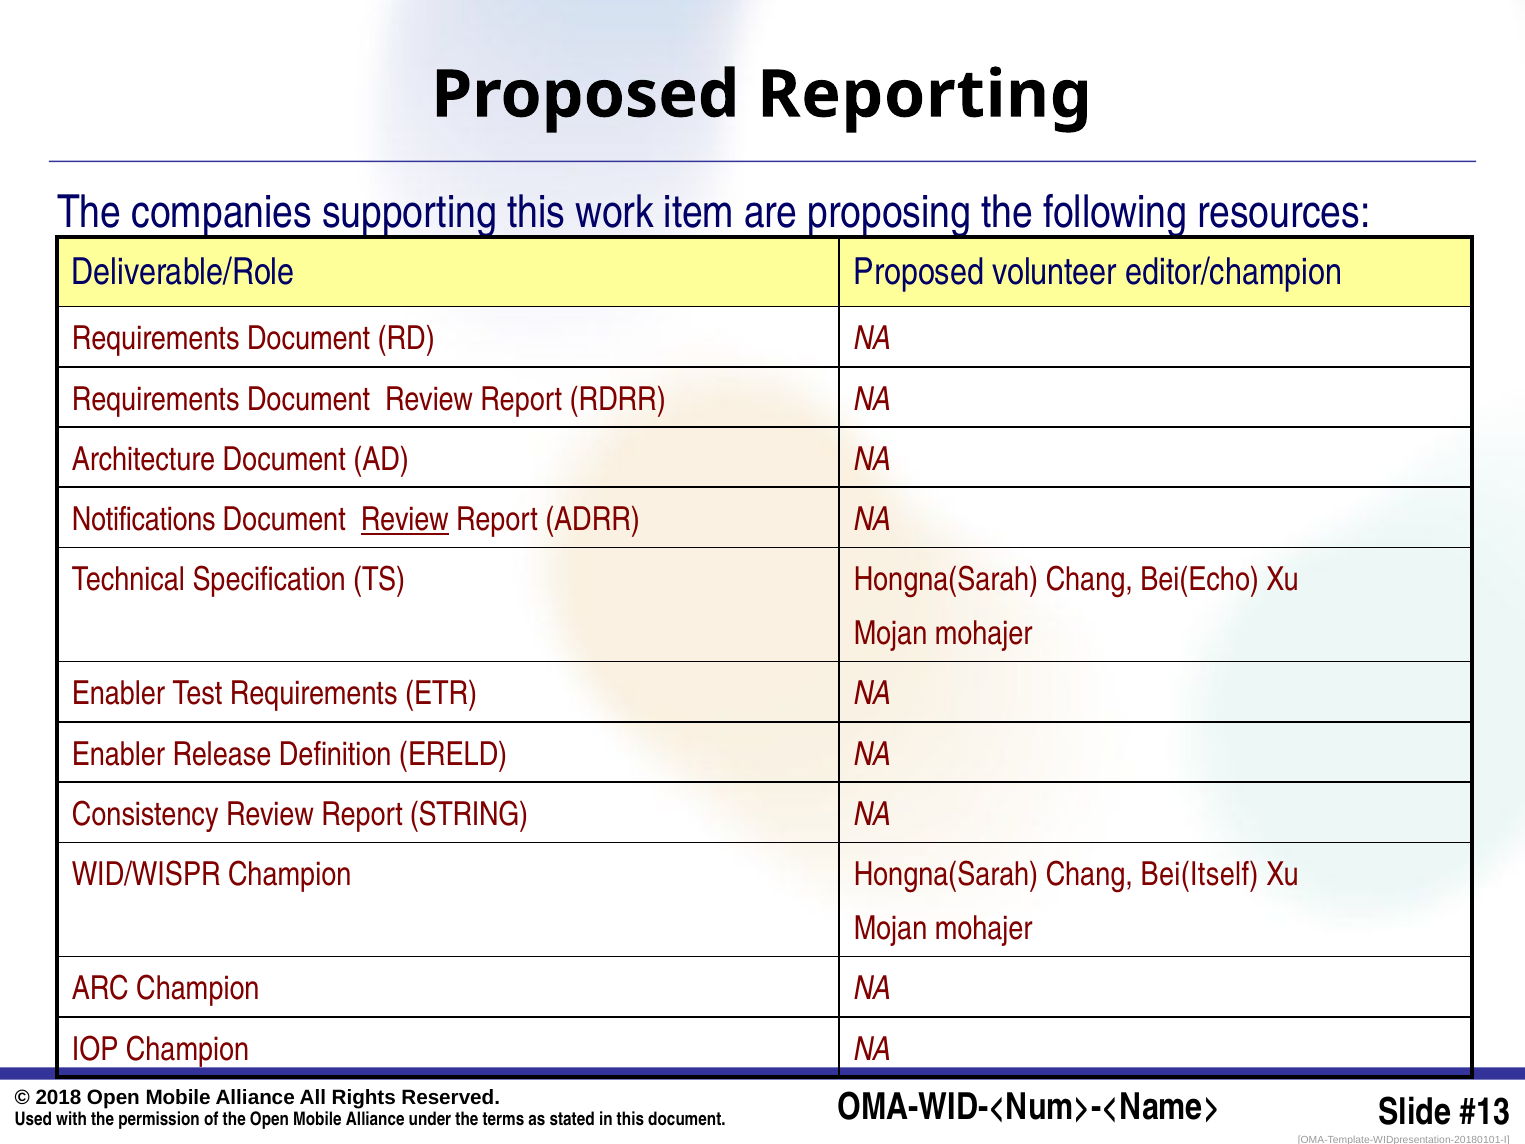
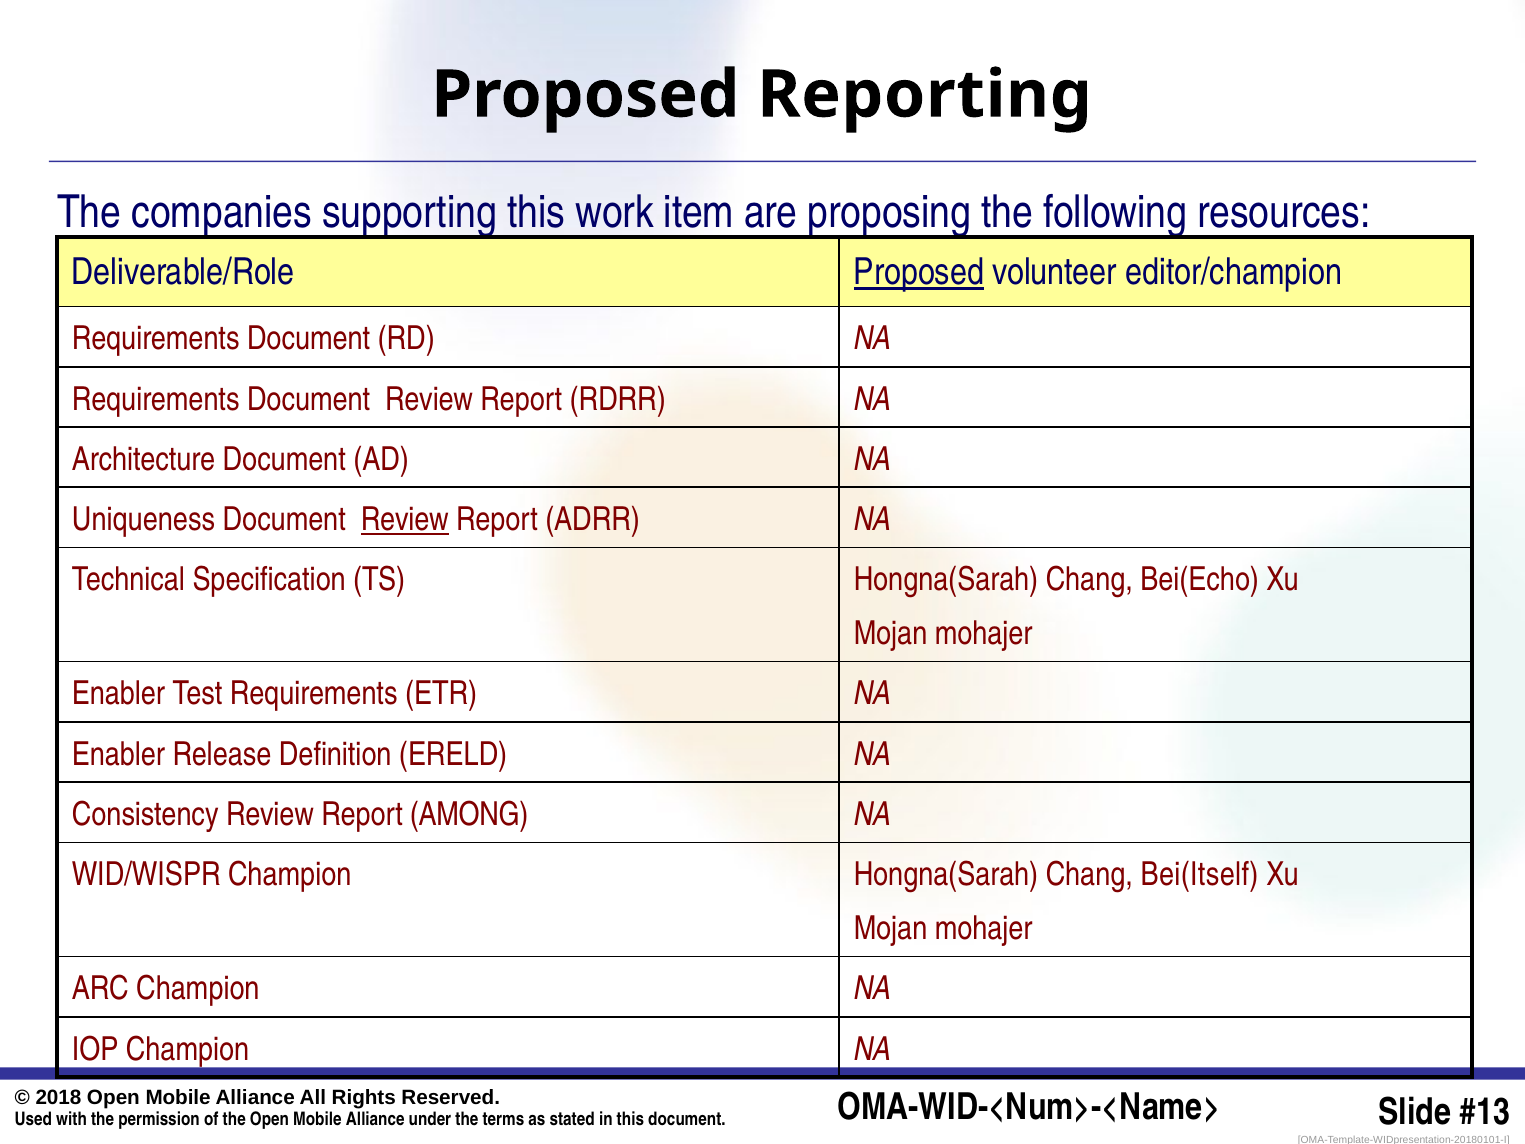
Proposed underline: none -> present (919, 272)
Notifications: Notifications -> Uniqueness (144, 520)
STRING: STRING -> AMONG (469, 815)
